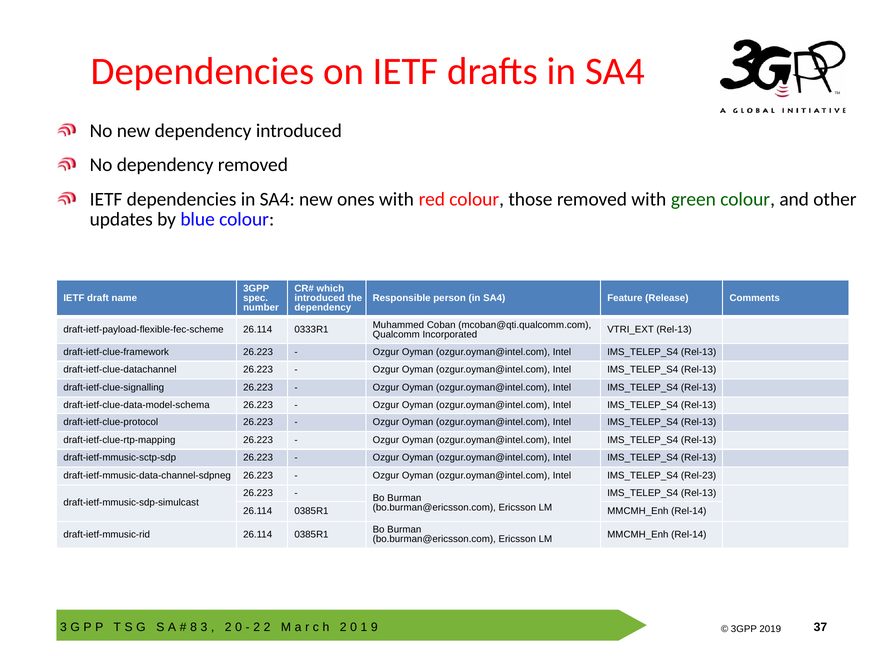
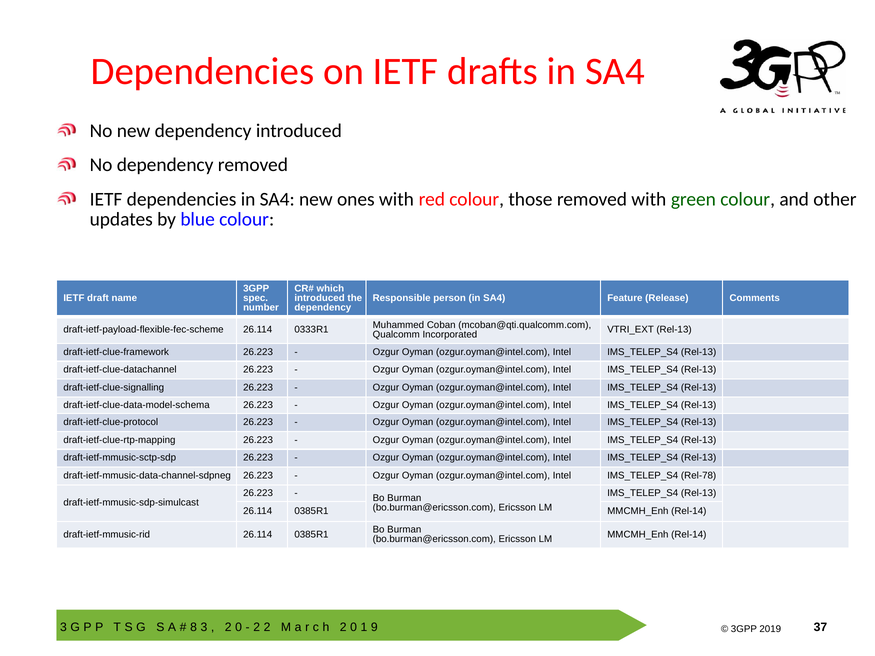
Rel-23: Rel-23 -> Rel-78 (699, 476)
